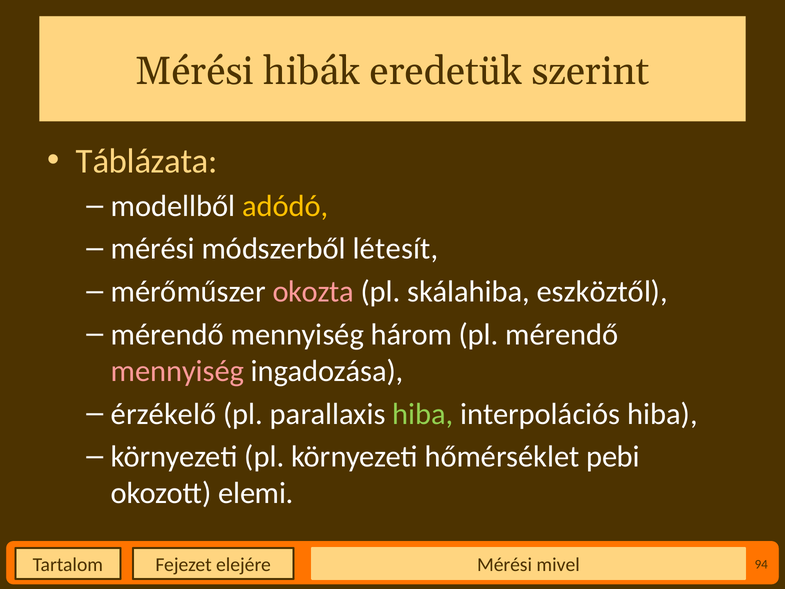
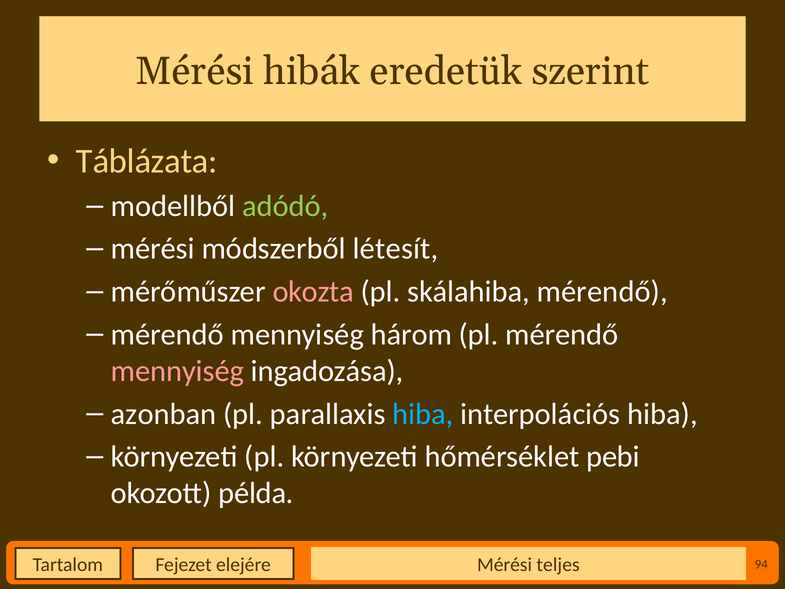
adódó colour: yellow -> light green (285, 206)
skálahiba eszköztől: eszköztől -> mérendő (602, 292)
érzékelő: érzékelő -> azonban (164, 414)
hiba colour: light green -> light blue (423, 414)
elemi: elemi -> példa (256, 493)
mivel: mivel -> teljes (558, 565)
